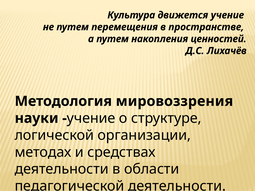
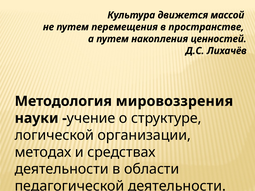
движется учение: учение -> массой (227, 15)
